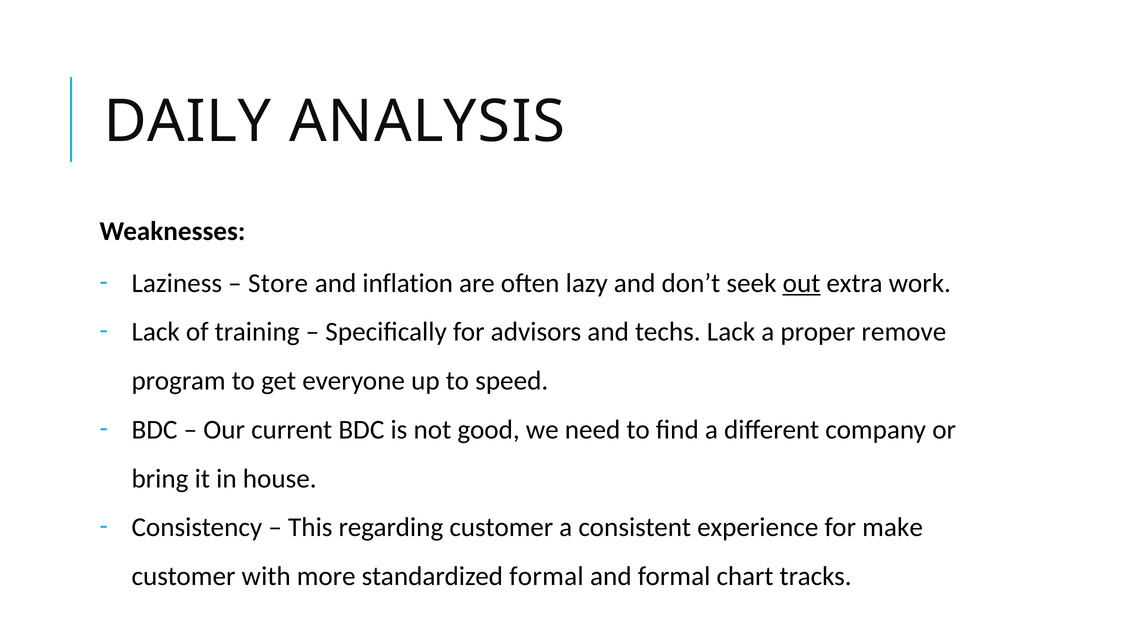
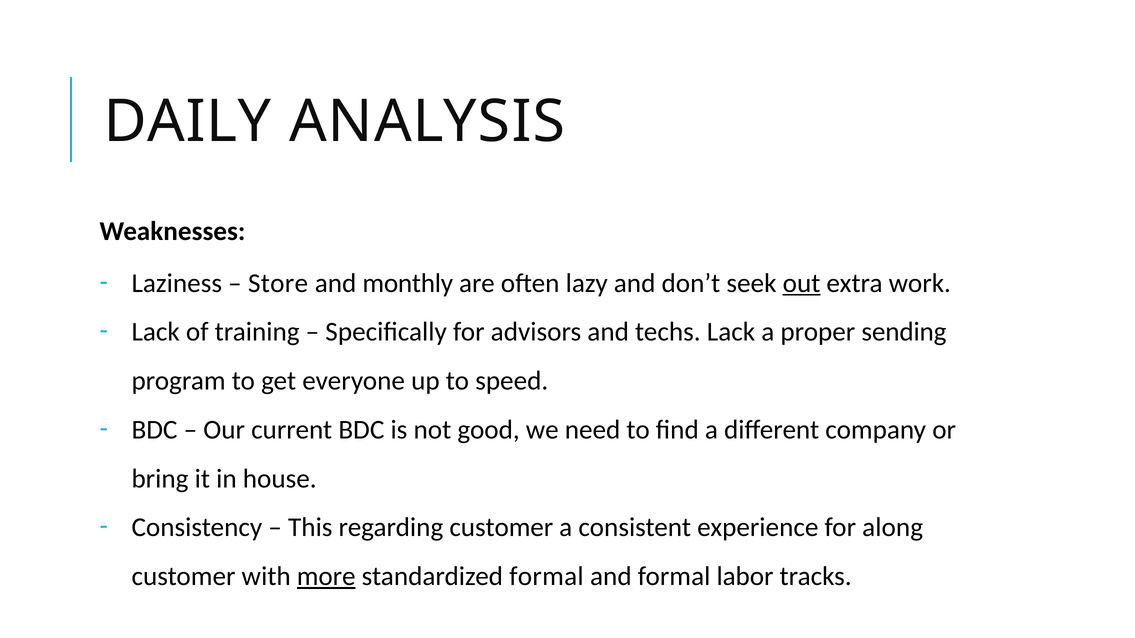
inflation: inflation -> monthly (408, 283)
remove: remove -> sending (904, 332)
make: make -> along (893, 528)
more underline: none -> present (326, 577)
chart: chart -> labor (745, 577)
